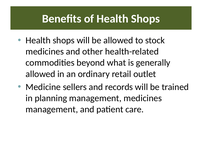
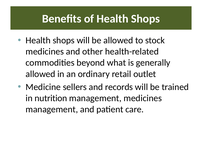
planning: planning -> nutrition (51, 98)
